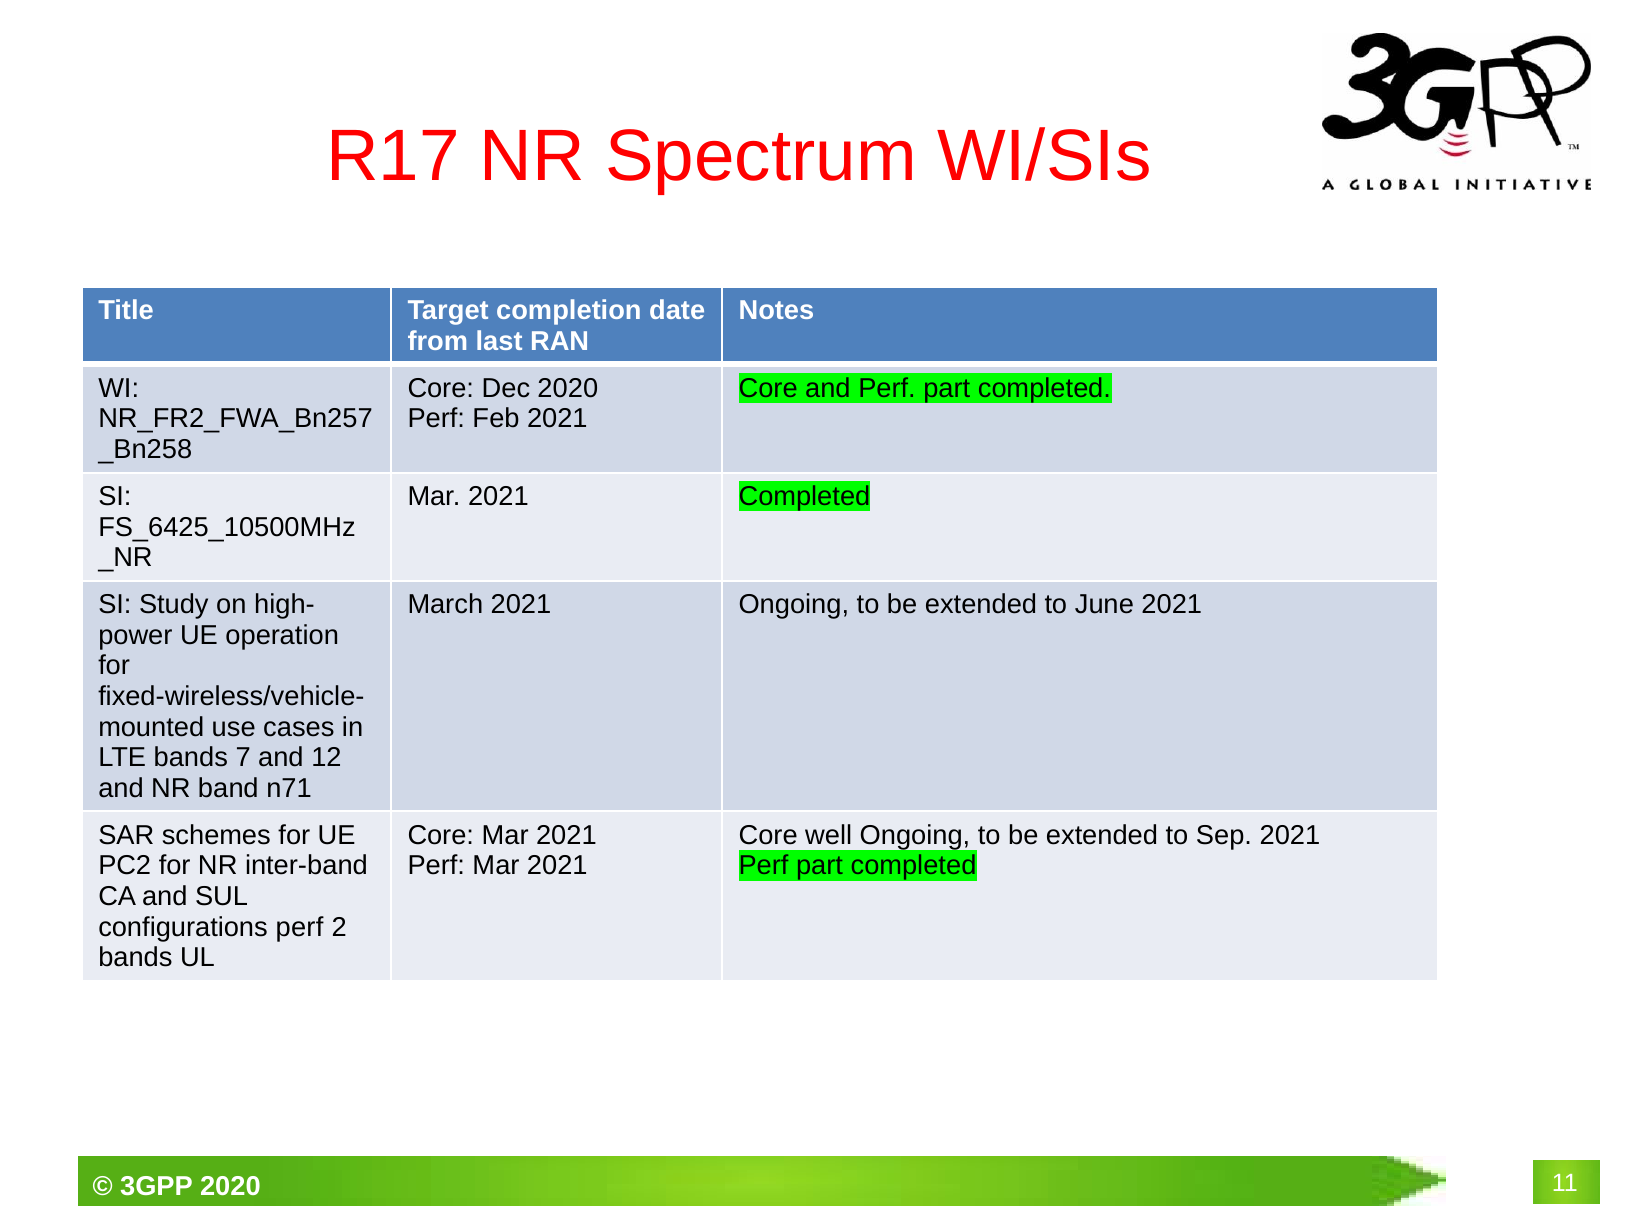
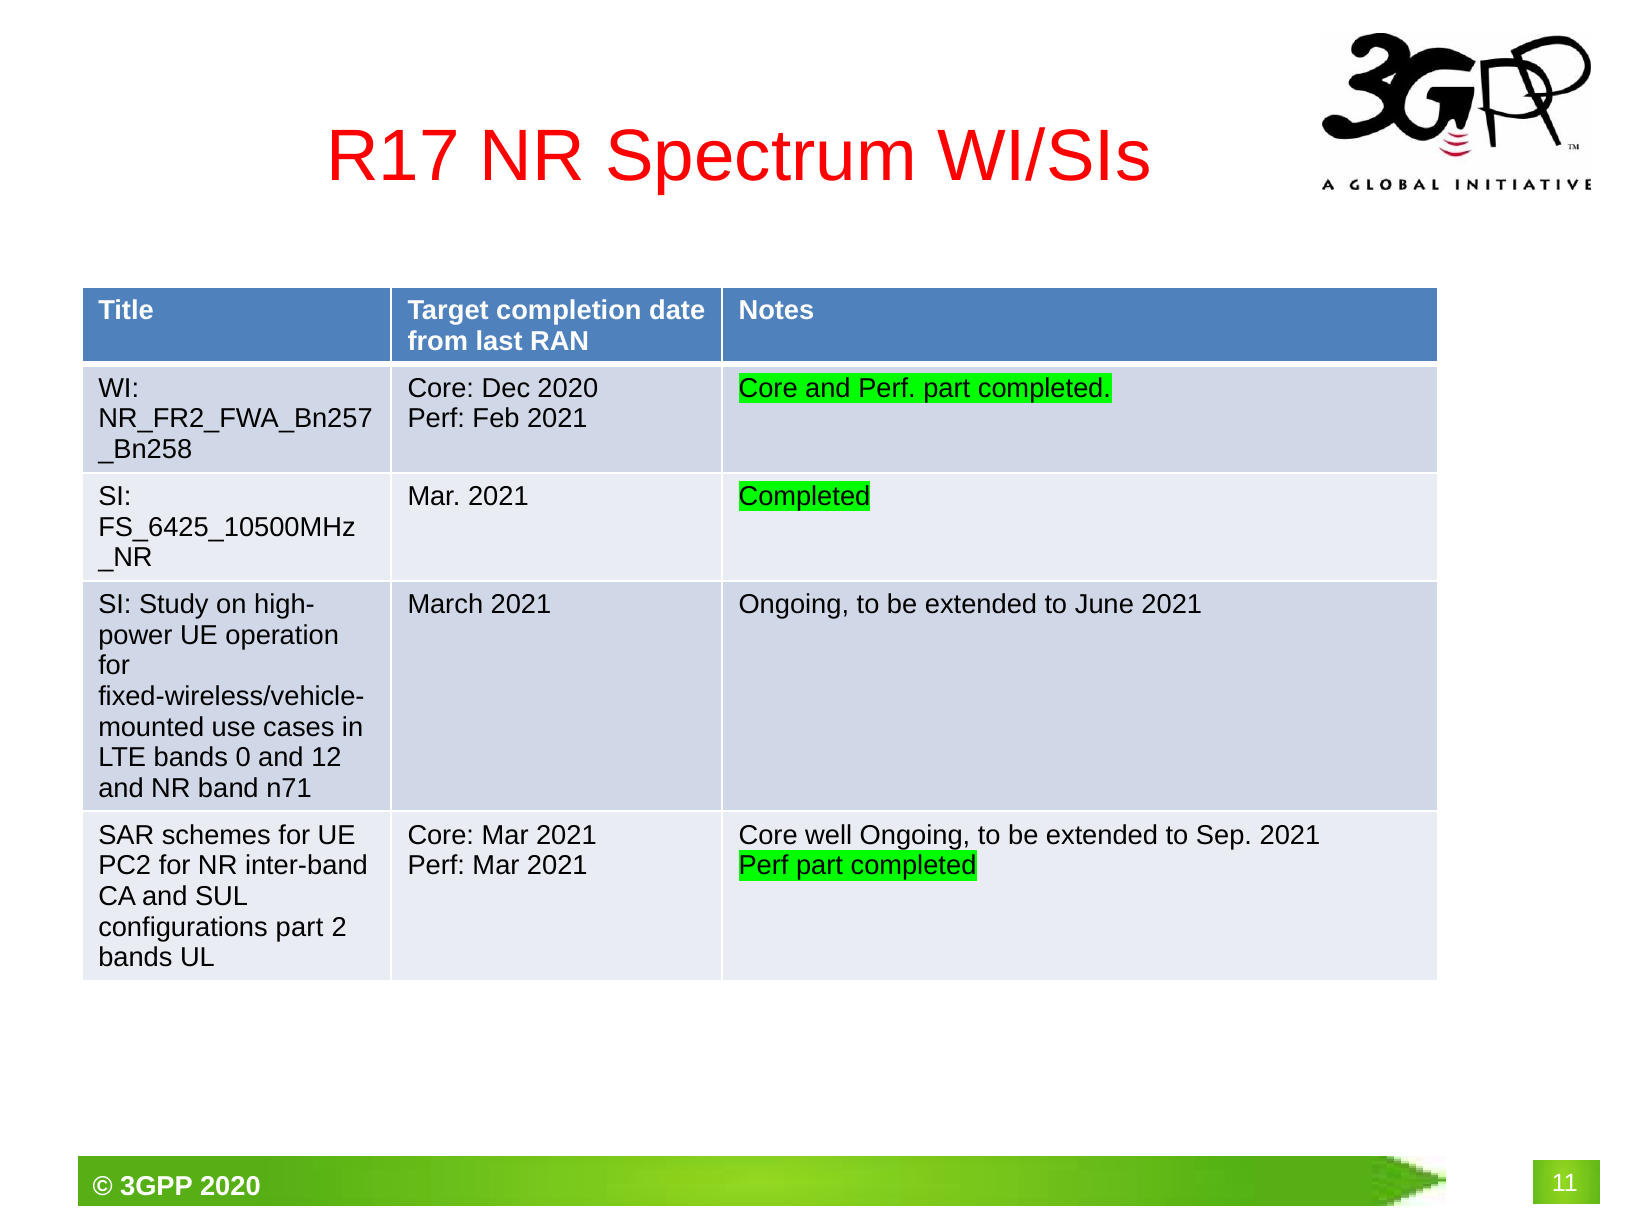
7: 7 -> 0 (243, 757)
configurations perf: perf -> part (299, 927)
